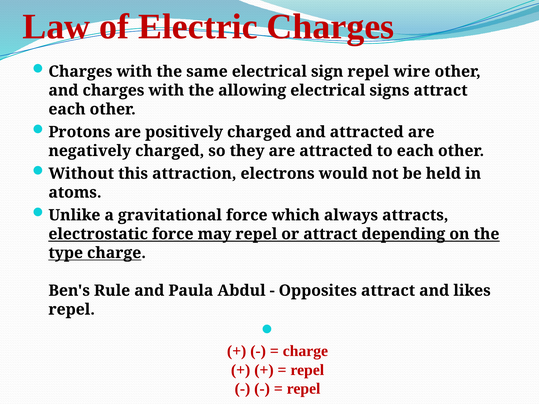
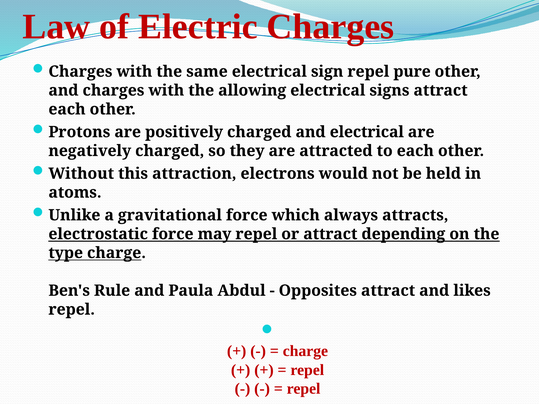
wire: wire -> pure (412, 72)
and attracted: attracted -> electrical (367, 132)
